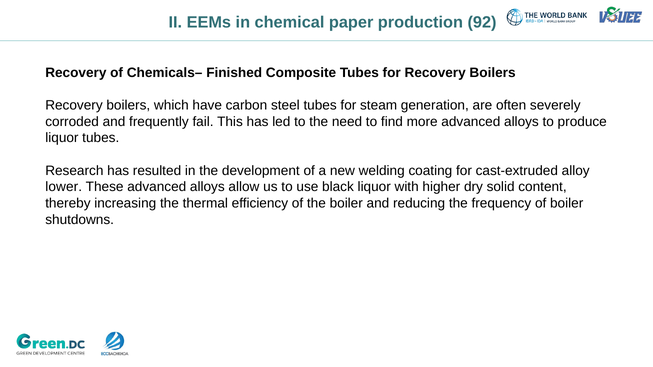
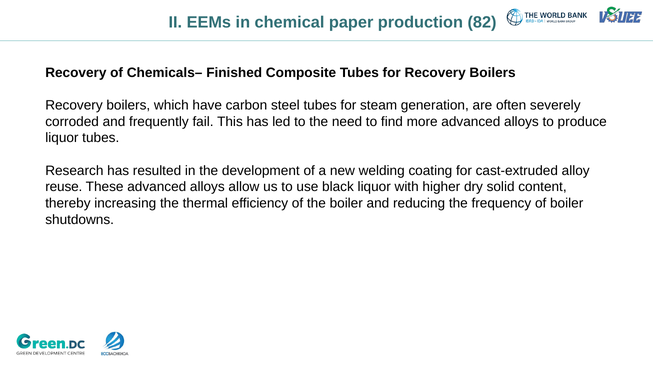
92: 92 -> 82 (482, 23)
lower: lower -> reuse (64, 187)
